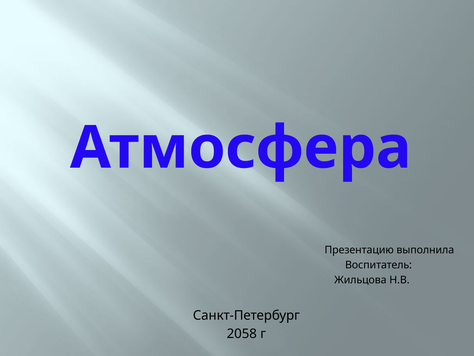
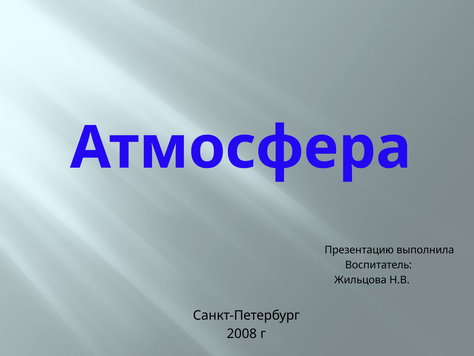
2058: 2058 -> 2008 (242, 333)
